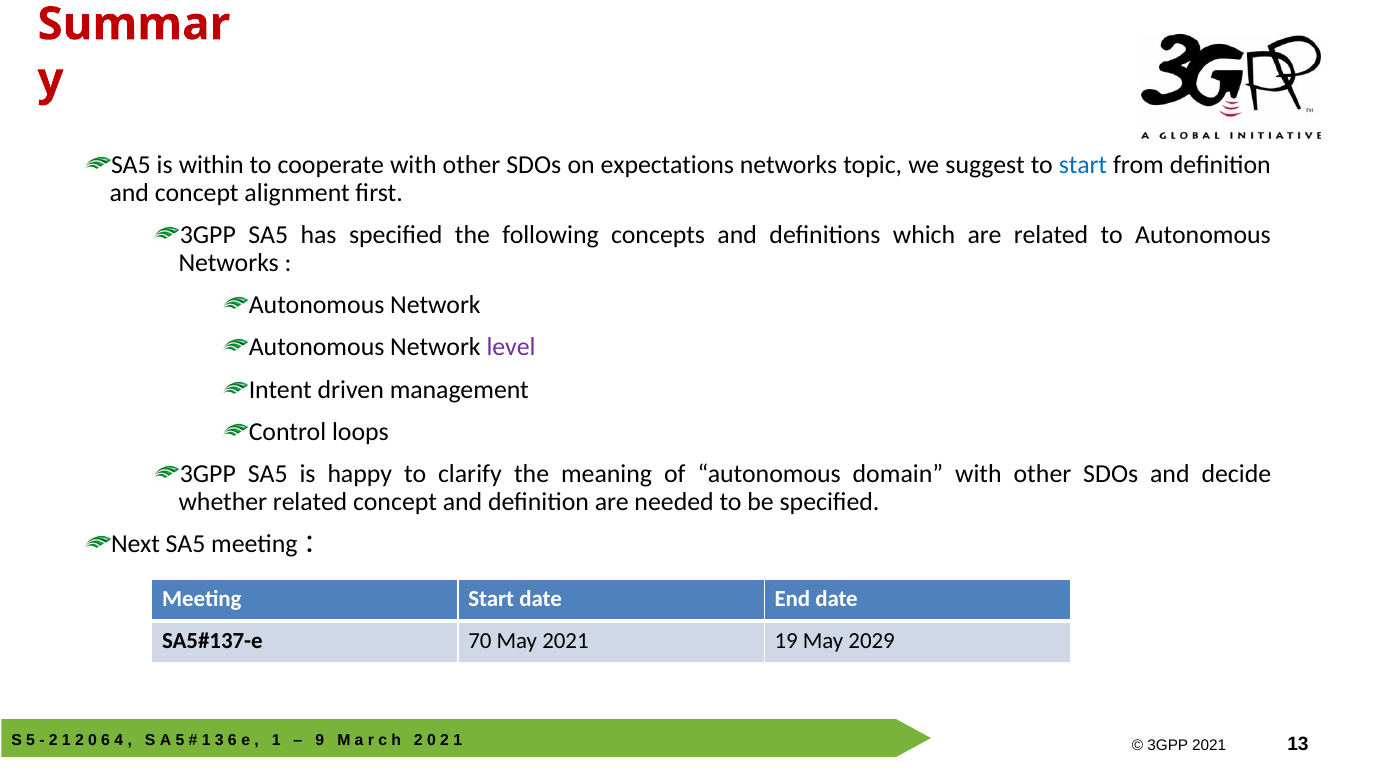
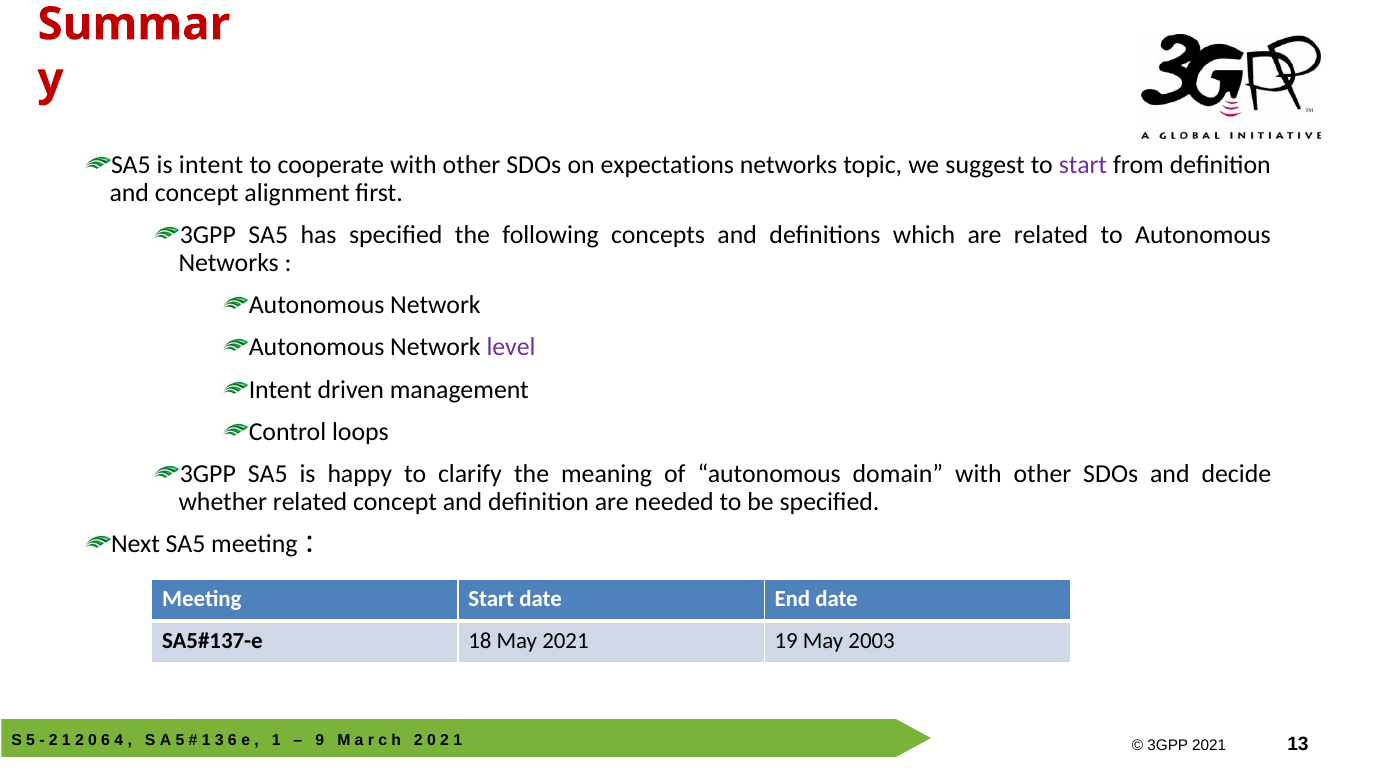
is within: within -> intent (211, 165)
start colour: blue -> purple (1083, 165)
70: 70 -> 18 (480, 641)
2029: 2029 -> 2003 (872, 641)
